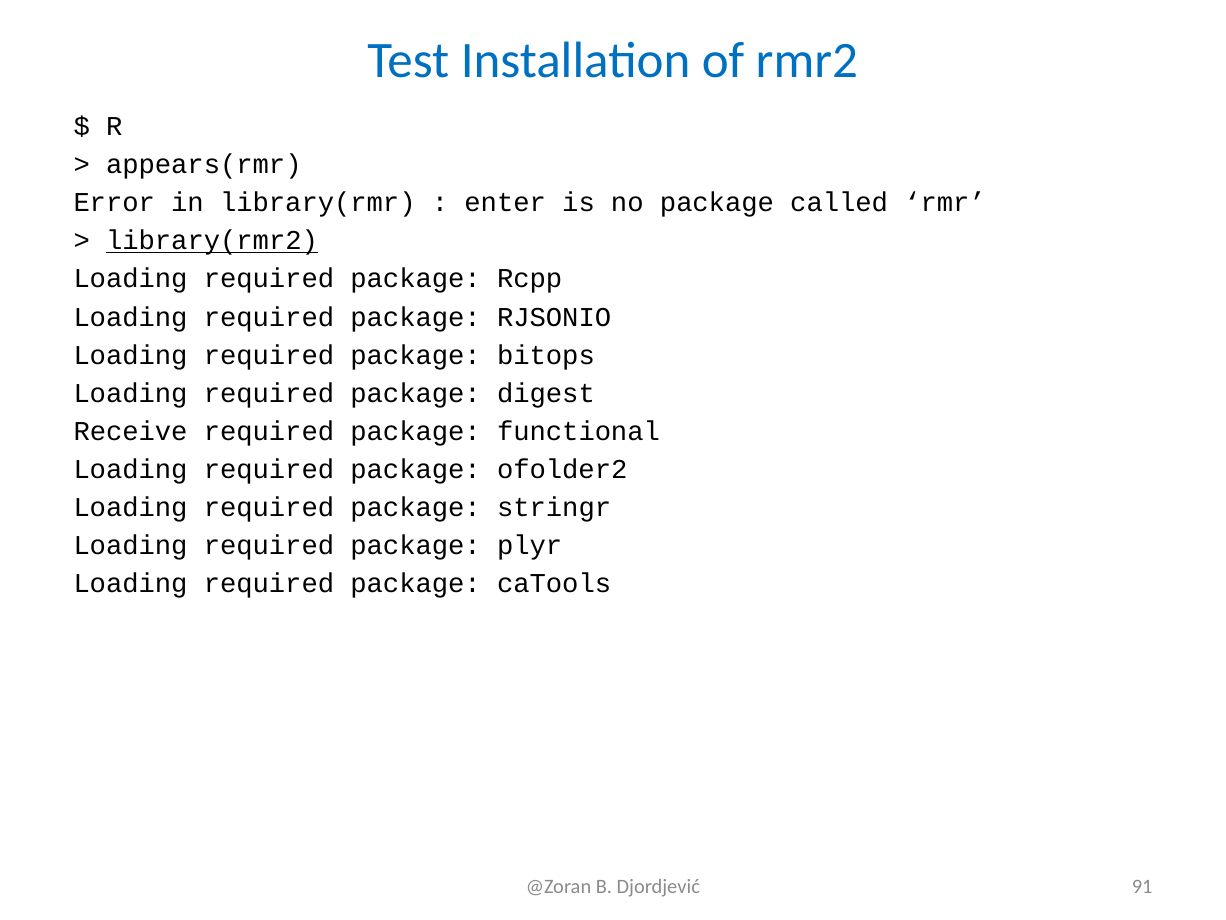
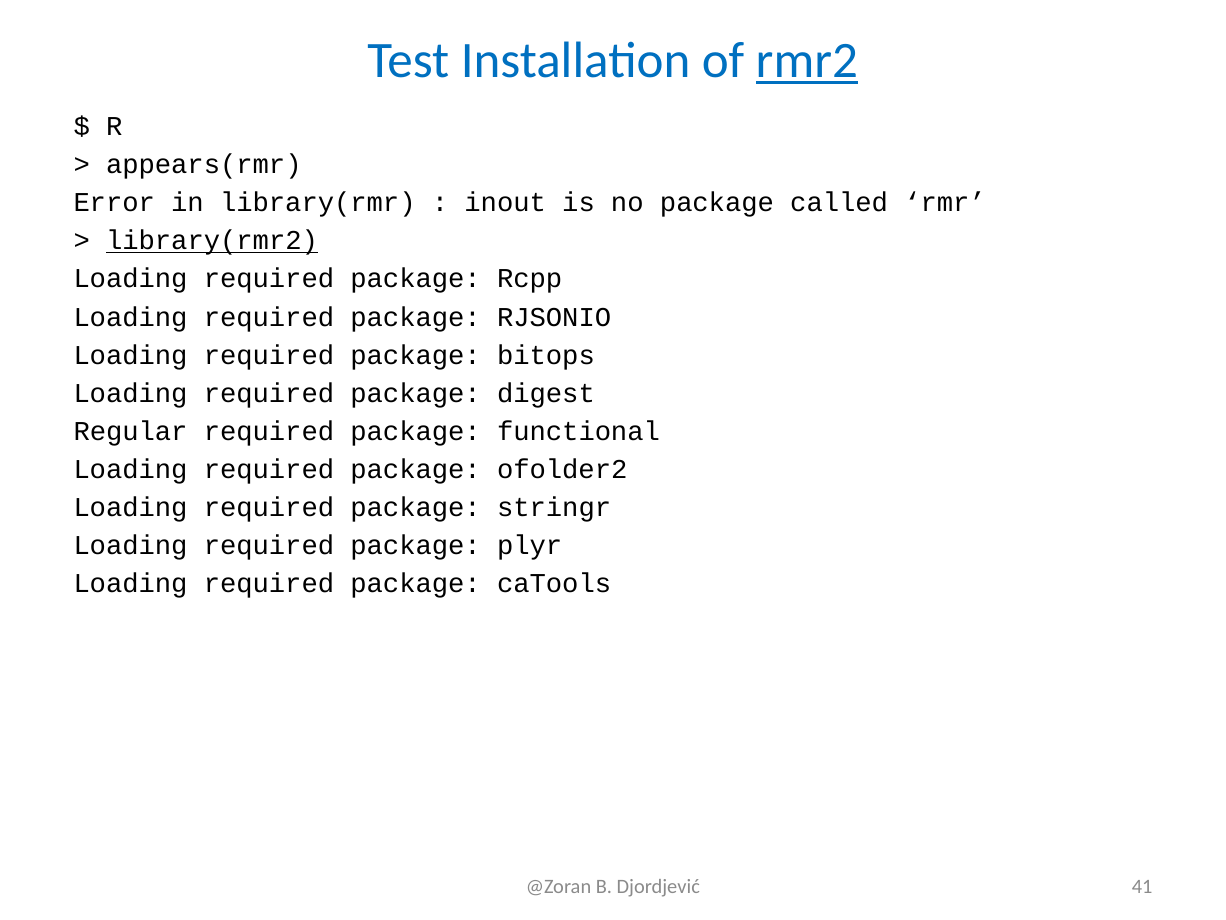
rmr2 underline: none -> present (807, 61)
enter: enter -> inout (505, 203)
Receive: Receive -> Regular (131, 431)
91: 91 -> 41 (1142, 886)
